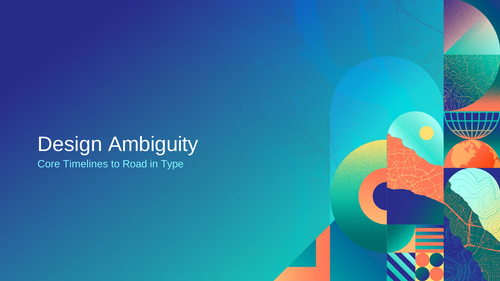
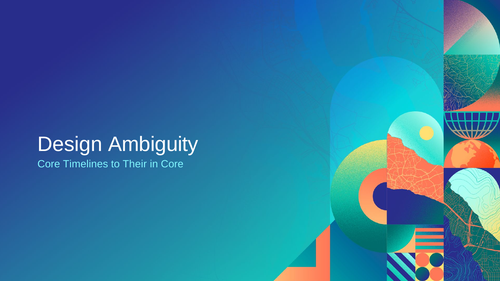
Road: Road -> Their (135, 164)
in Type: Type -> Core (172, 164)
